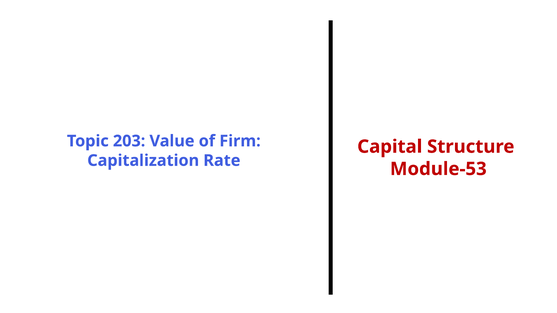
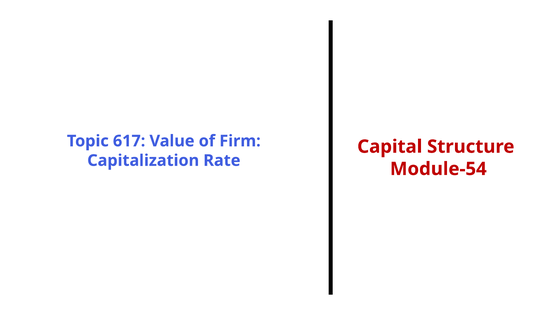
203: 203 -> 617 (129, 141)
Module-53: Module-53 -> Module-54 (438, 169)
